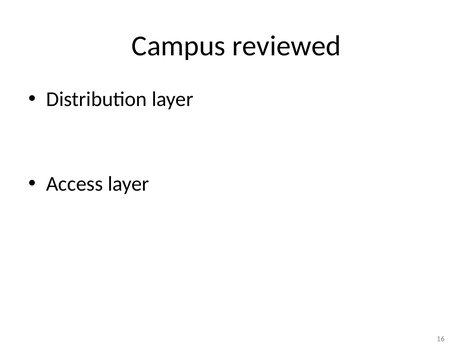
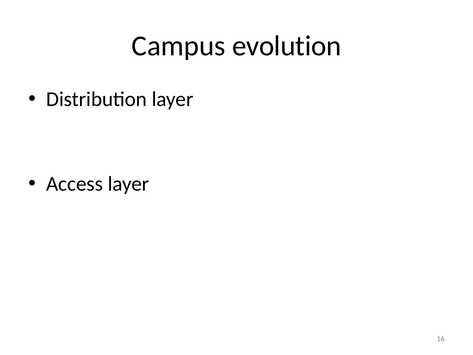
reviewed: reviewed -> evolution (287, 46)
